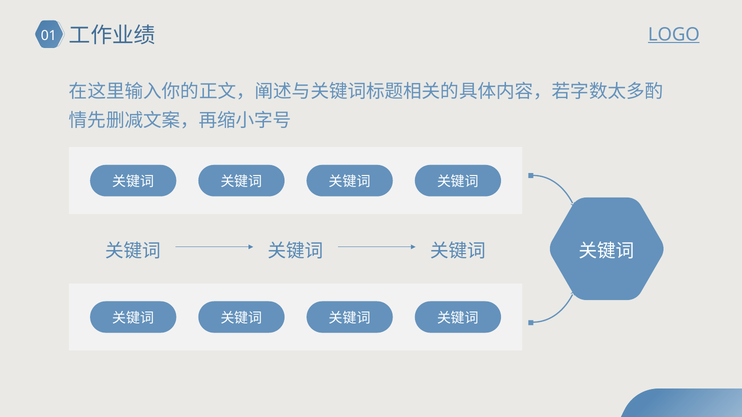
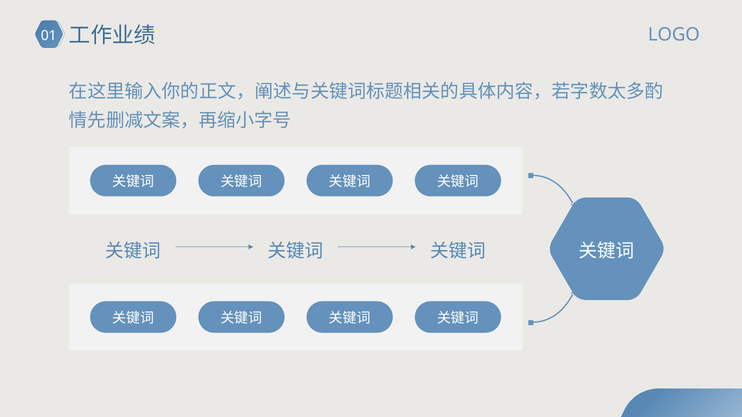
LOGO underline: present -> none (674, 35)
